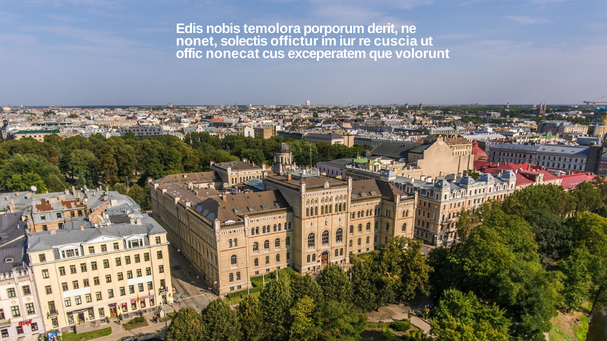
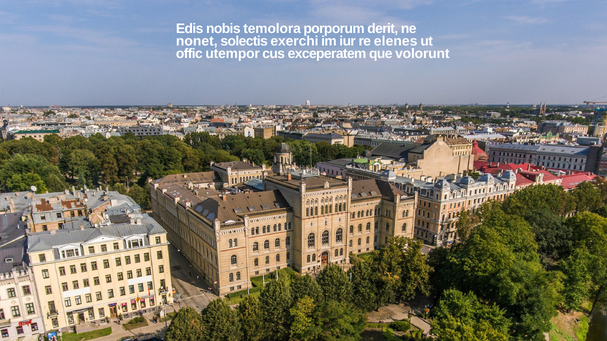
offictur: offictur -> exerchi (294, 41)
cuscia: cuscia -> elenes (396, 41)
nonecat: nonecat -> utempor (233, 54)
